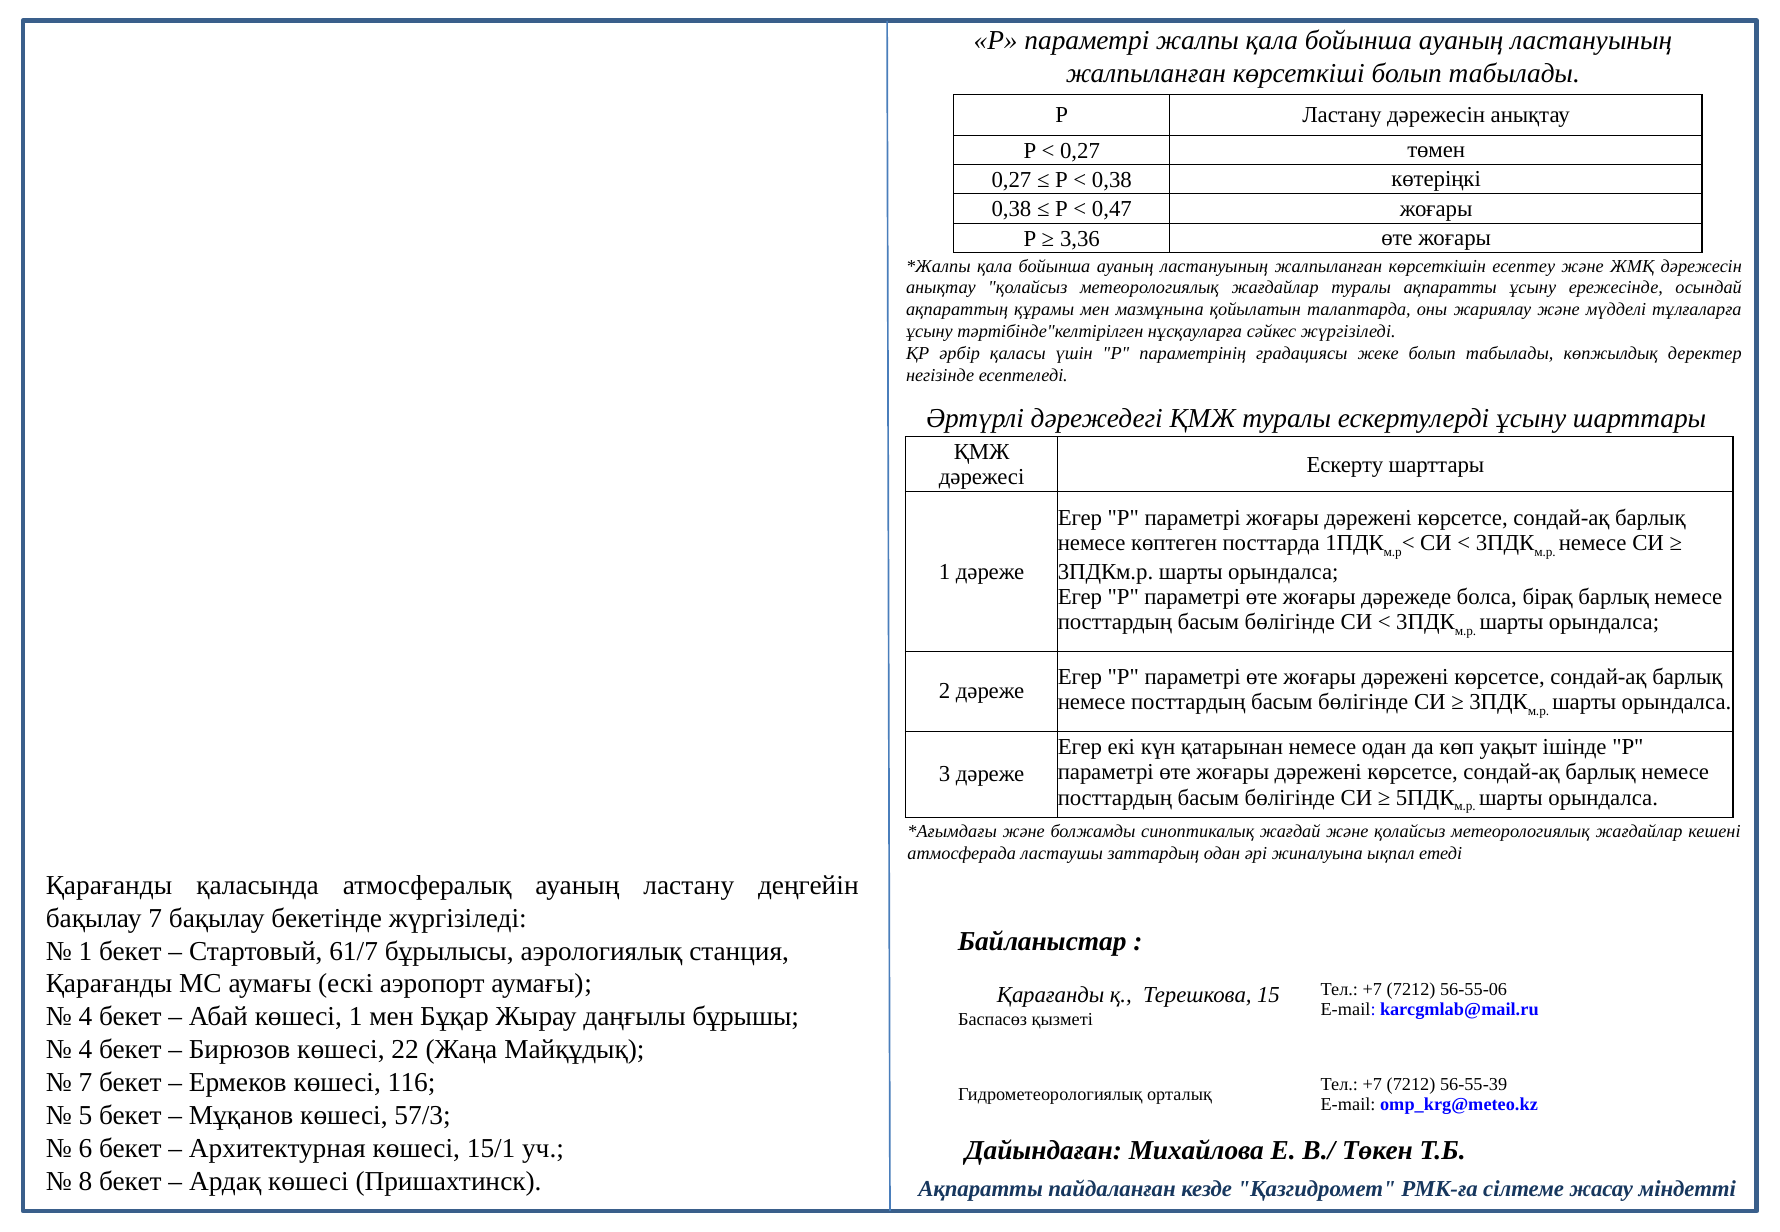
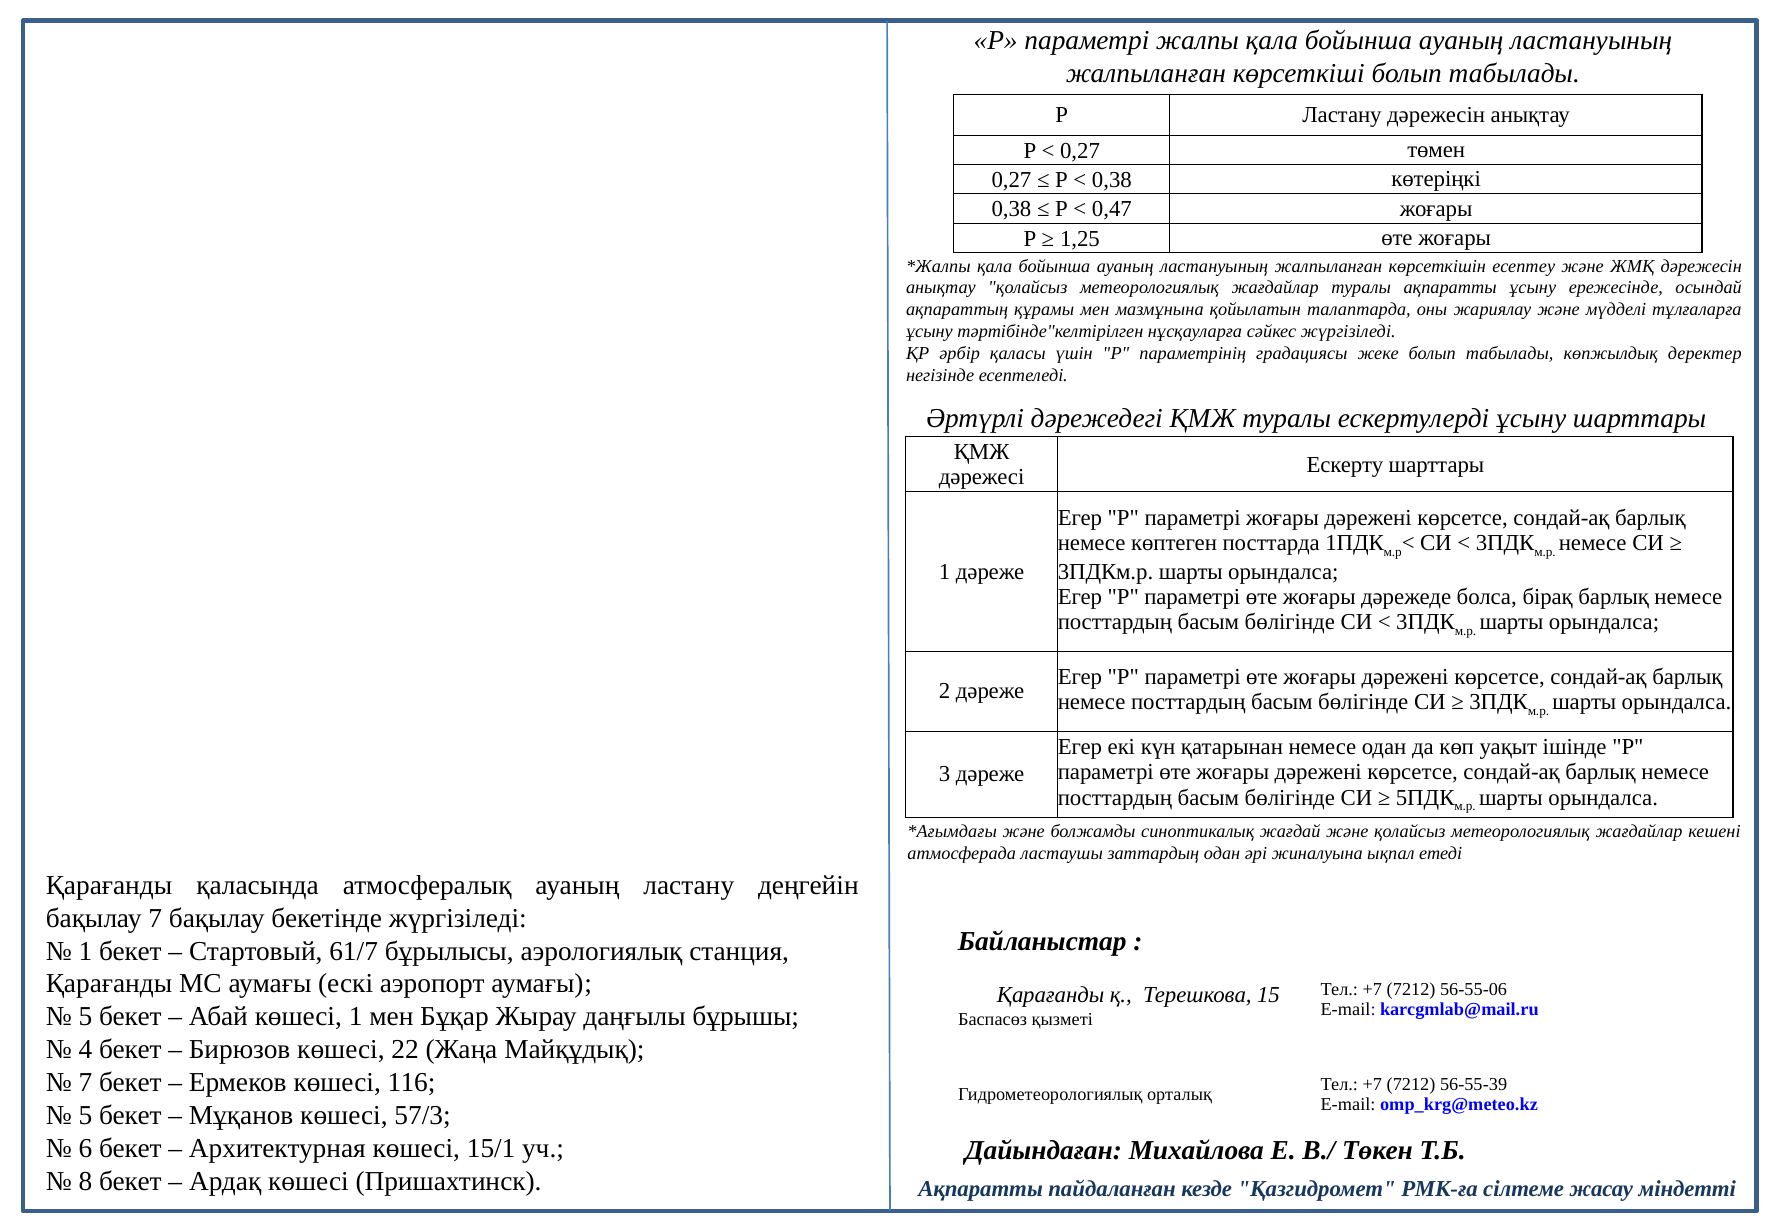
3,36: 3,36 -> 1,25 (1080, 239)
4: 4 -> 5 (86, 1017)
